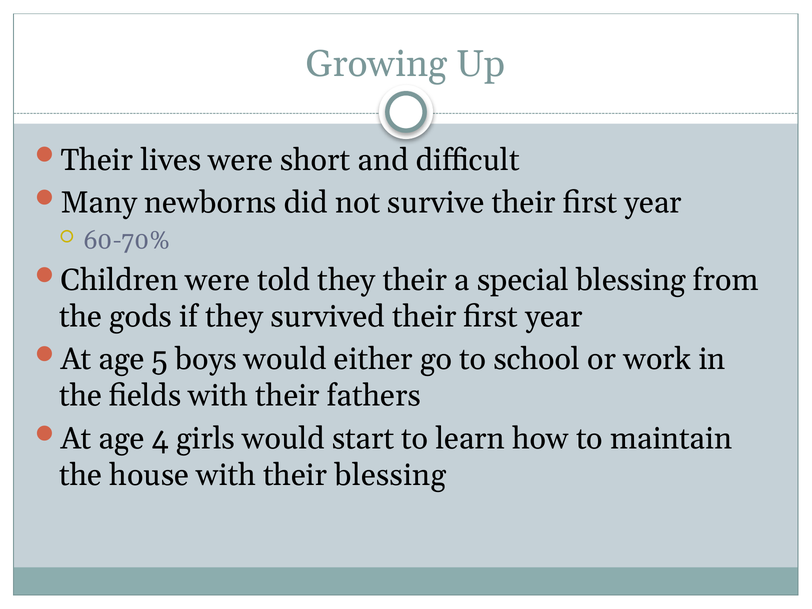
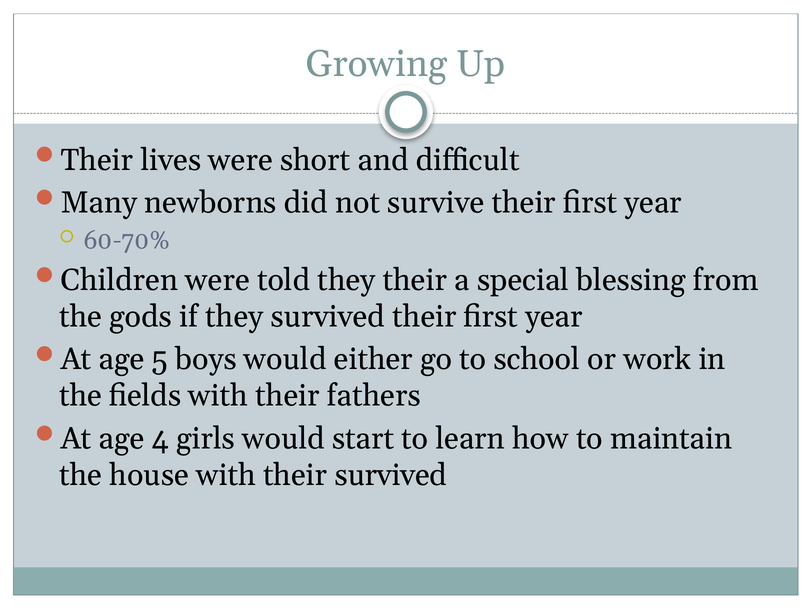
their blessing: blessing -> survived (391, 475)
